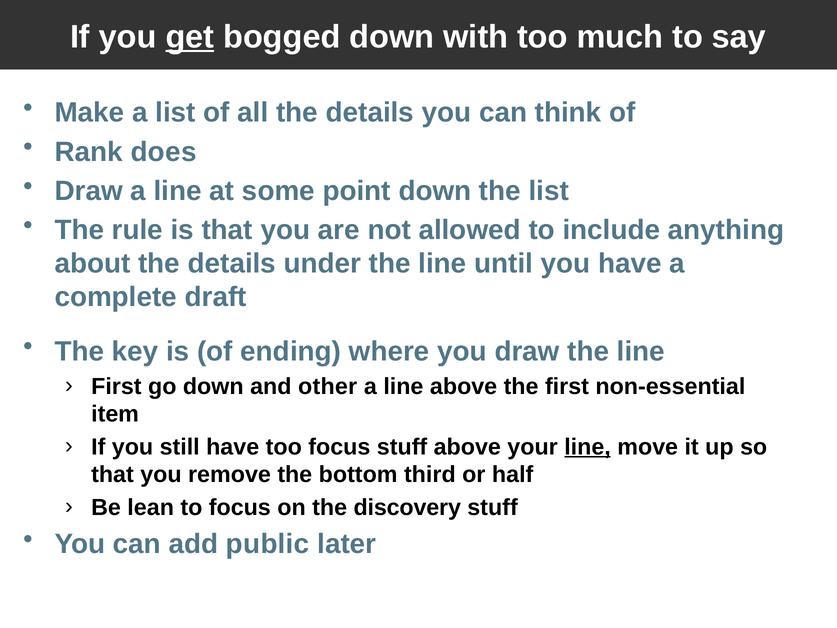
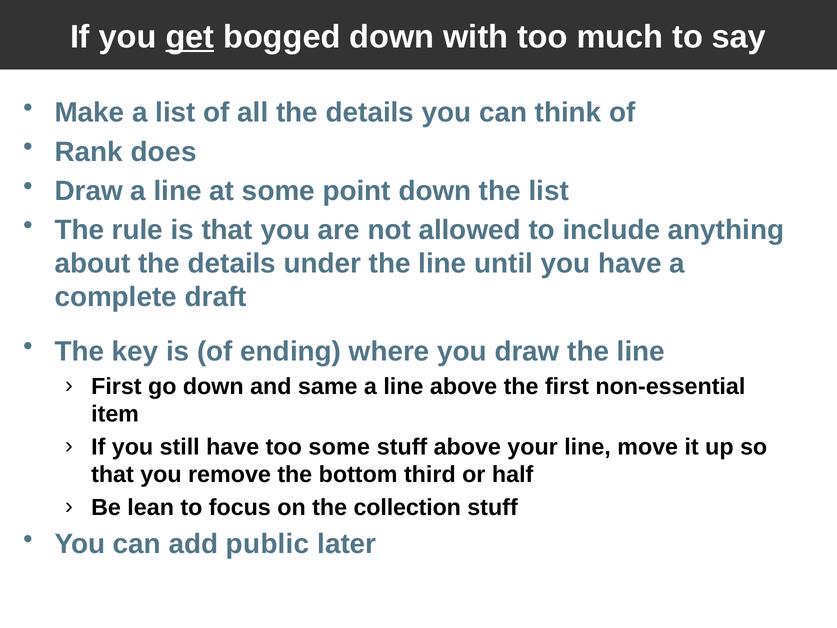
other: other -> same (328, 386)
too focus: focus -> some (339, 447)
line underline: present -> none (588, 447)
discovery: discovery -> collection (407, 507)
